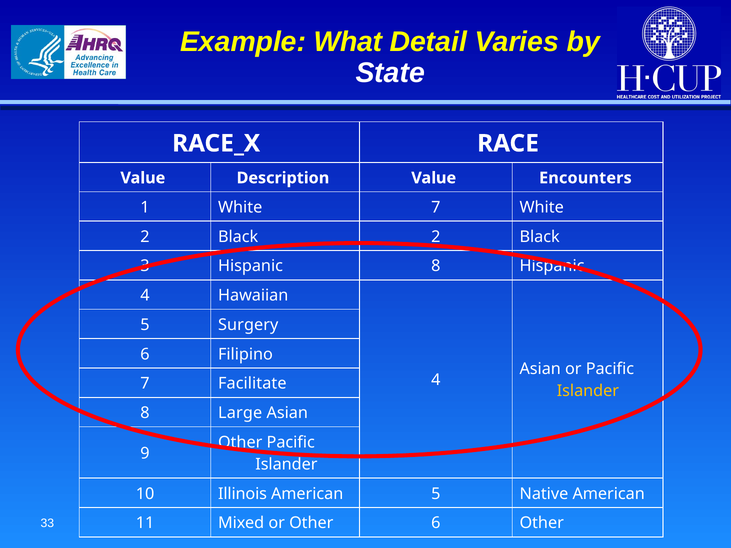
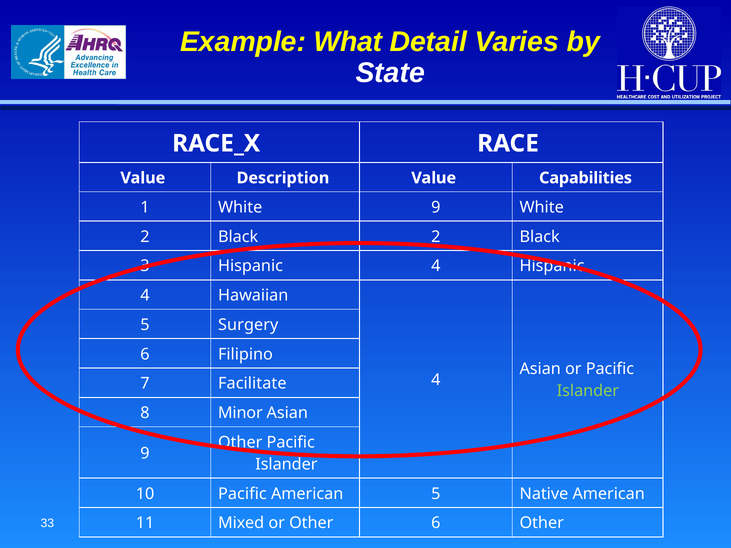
Encounters: Encounters -> Capabilities (586, 178)
White 7: 7 -> 9 (436, 207)
8: 8 -> 4 (436, 266)
Islander colour: yellow -> light green (588, 391)
Large: Large -> Minor (240, 413)
10 Illinois: Illinois -> Pacific (242, 494)
